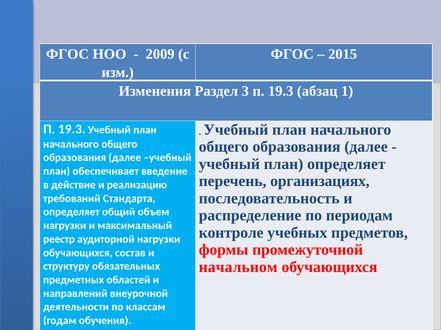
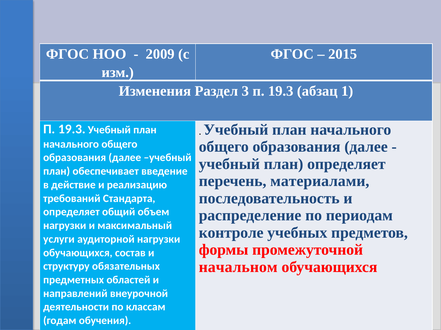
организациях: организациях -> материалами (320, 182)
реестр: реестр -> услуги (59, 240)
